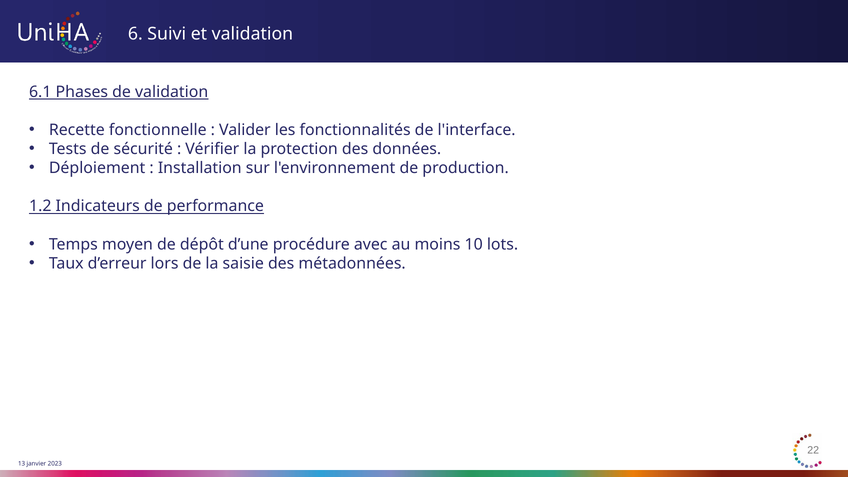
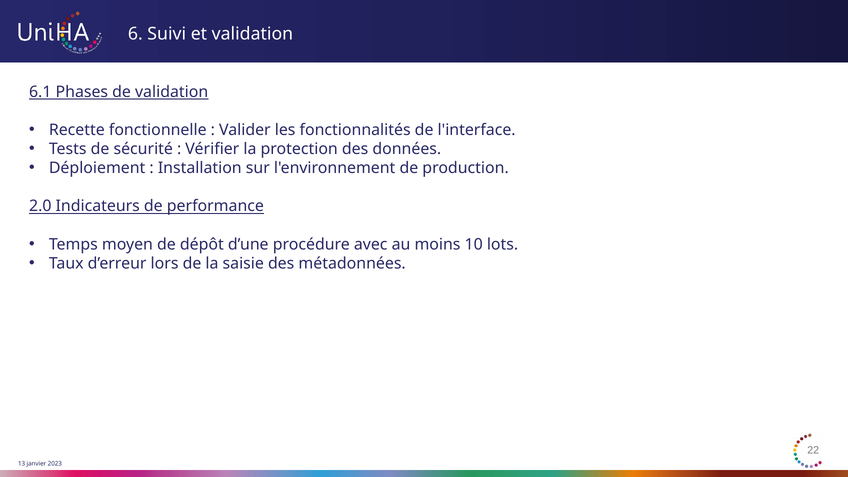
1.2: 1.2 -> 2.0 (40, 206)
